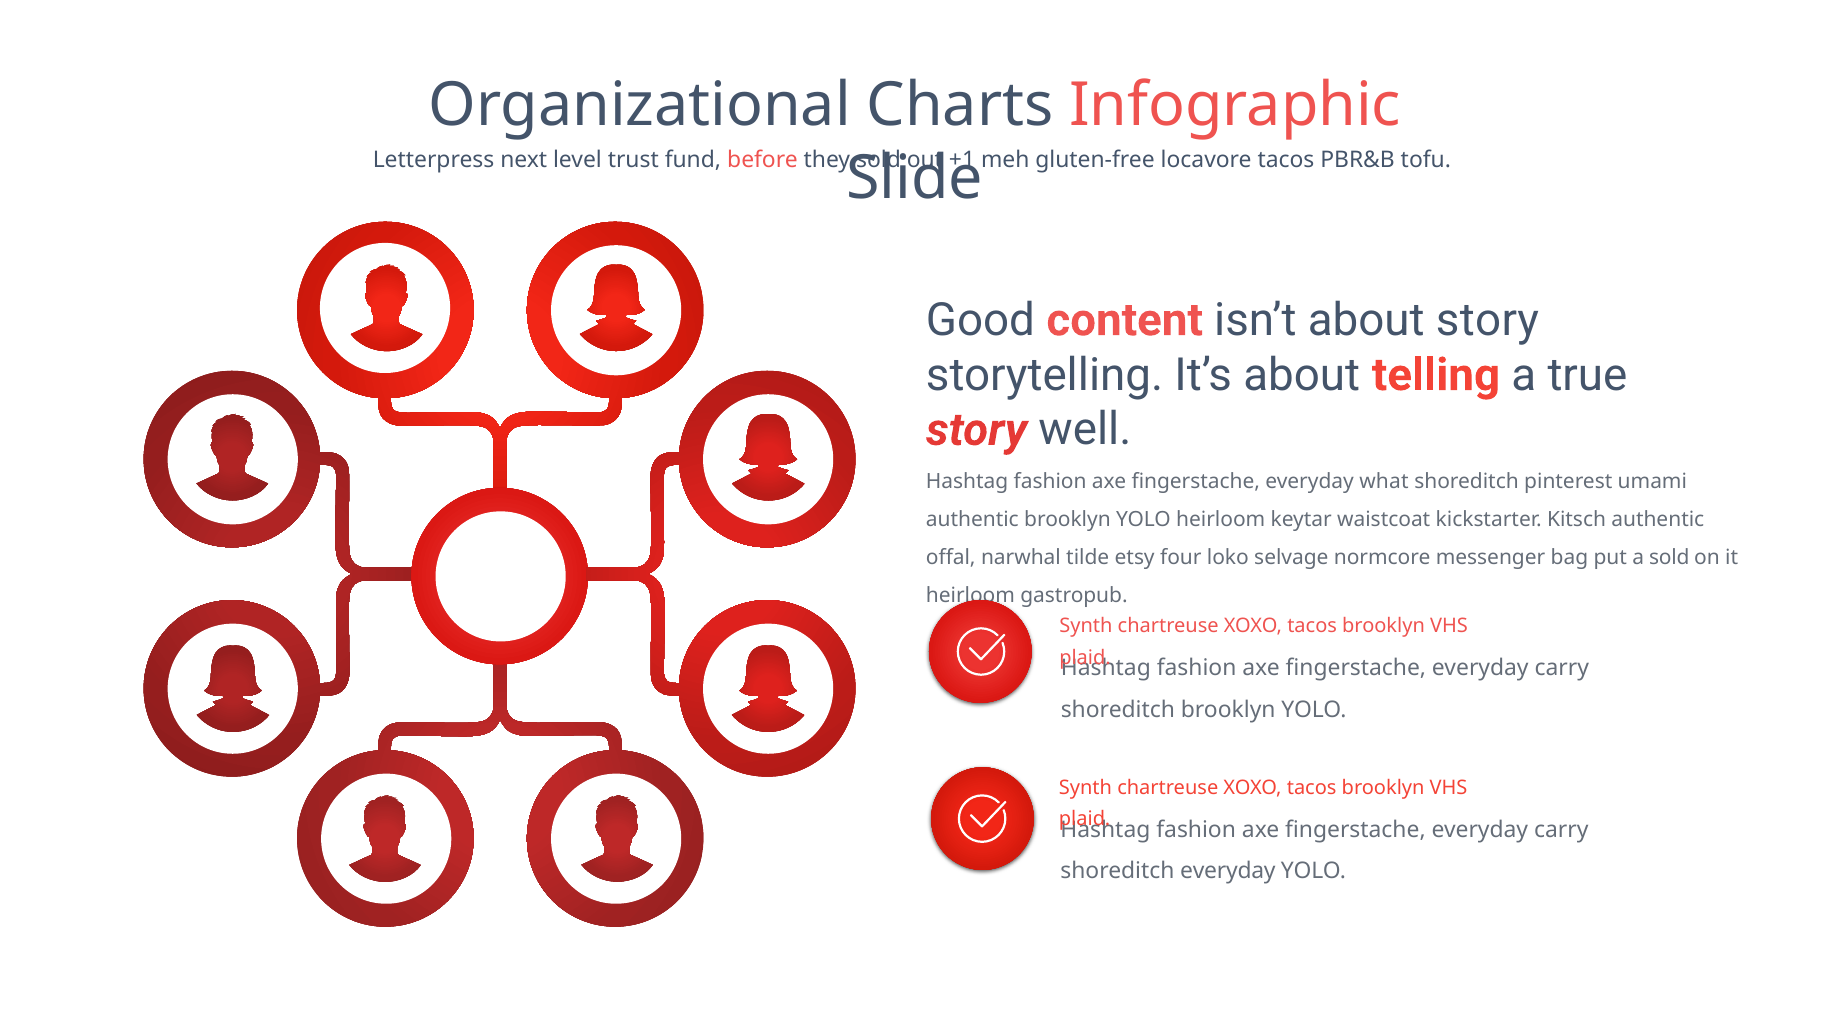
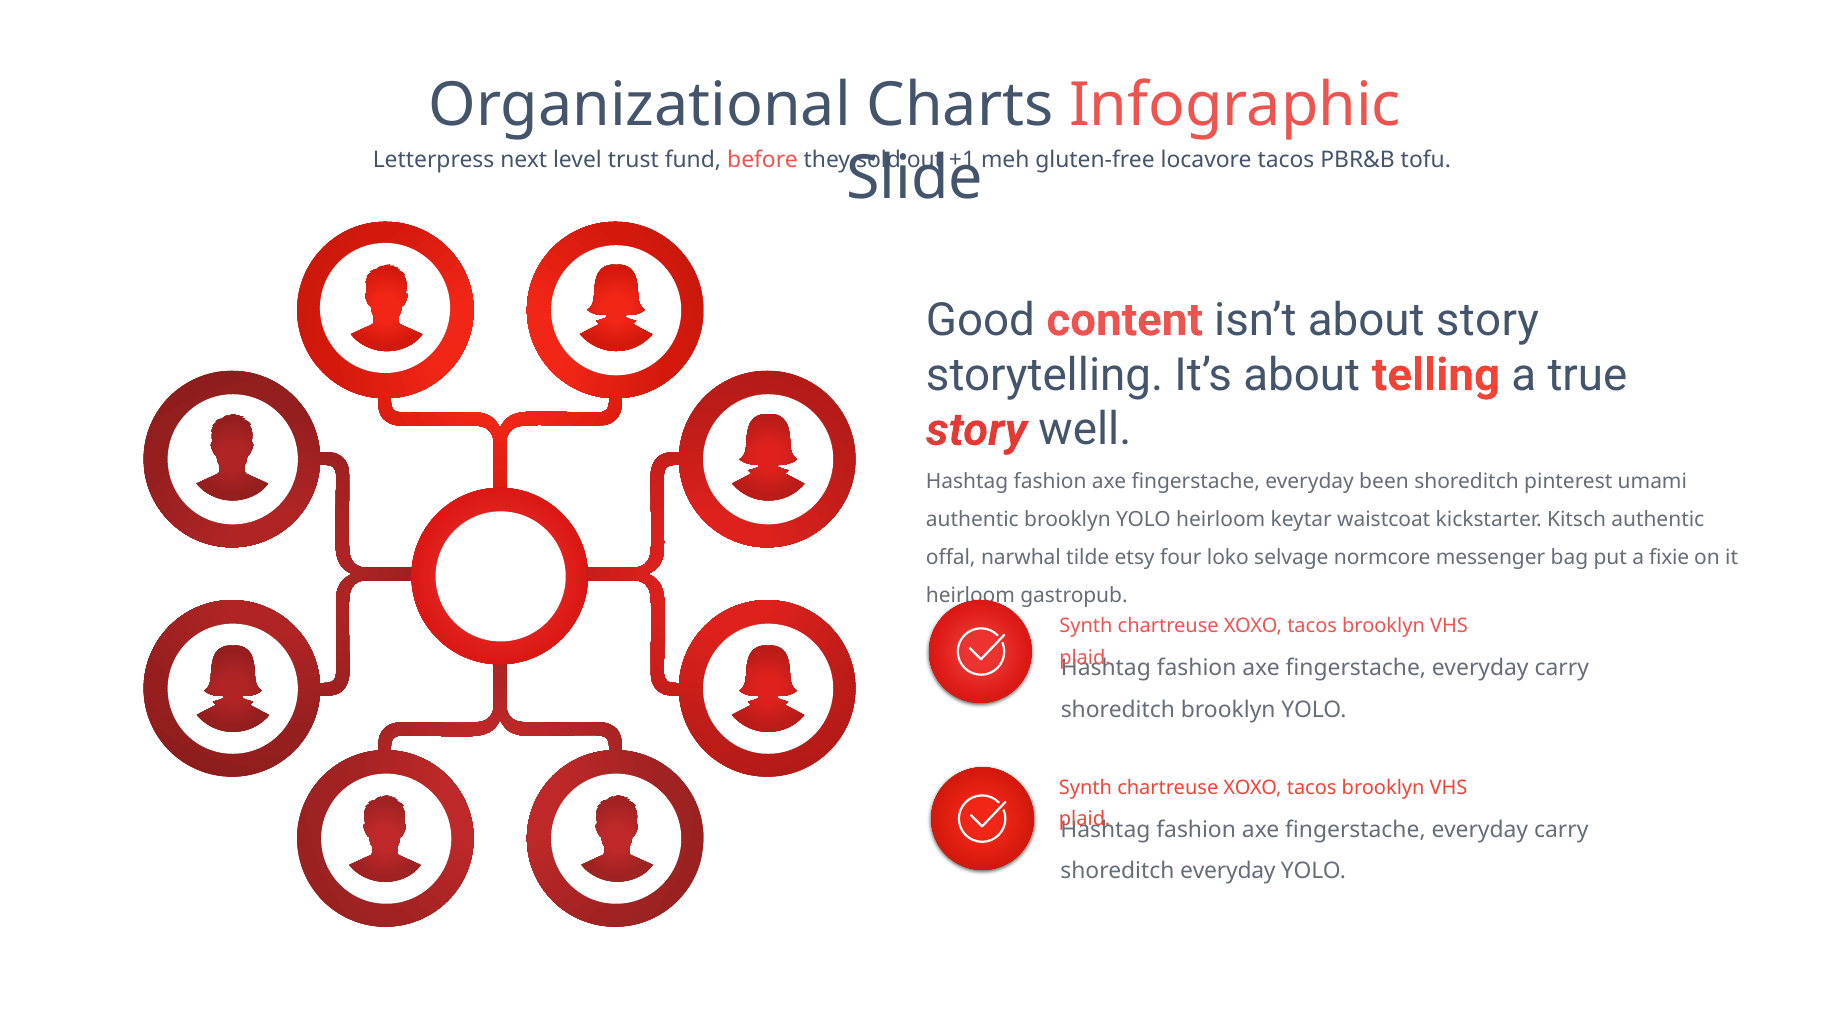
what: what -> been (1384, 482)
a sold: sold -> fixie (1669, 558)
